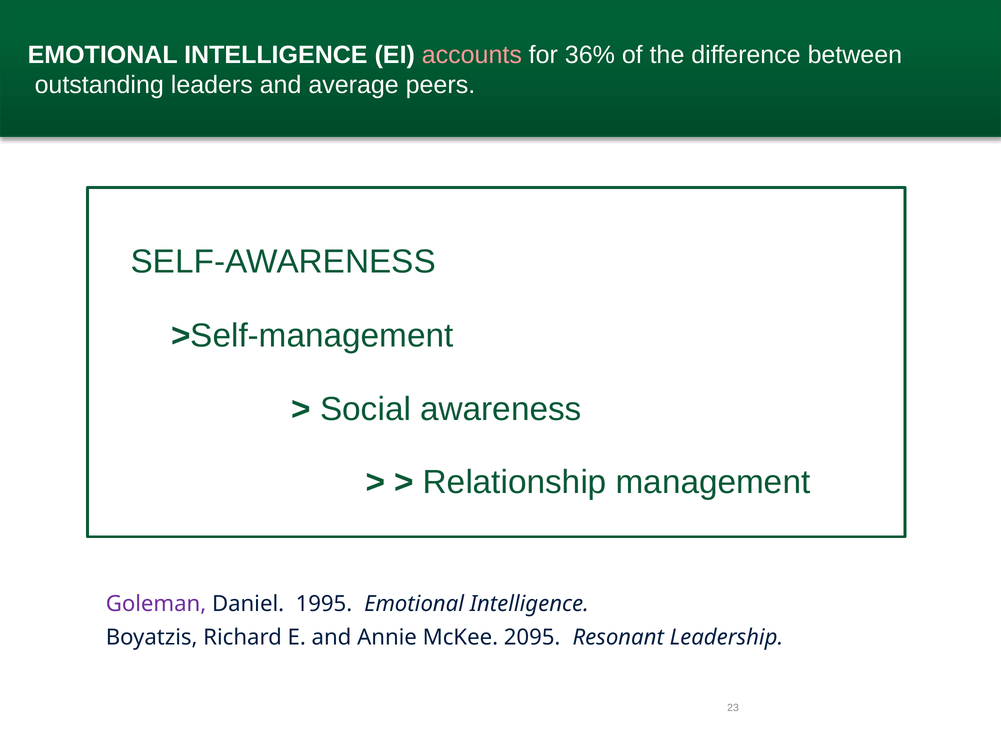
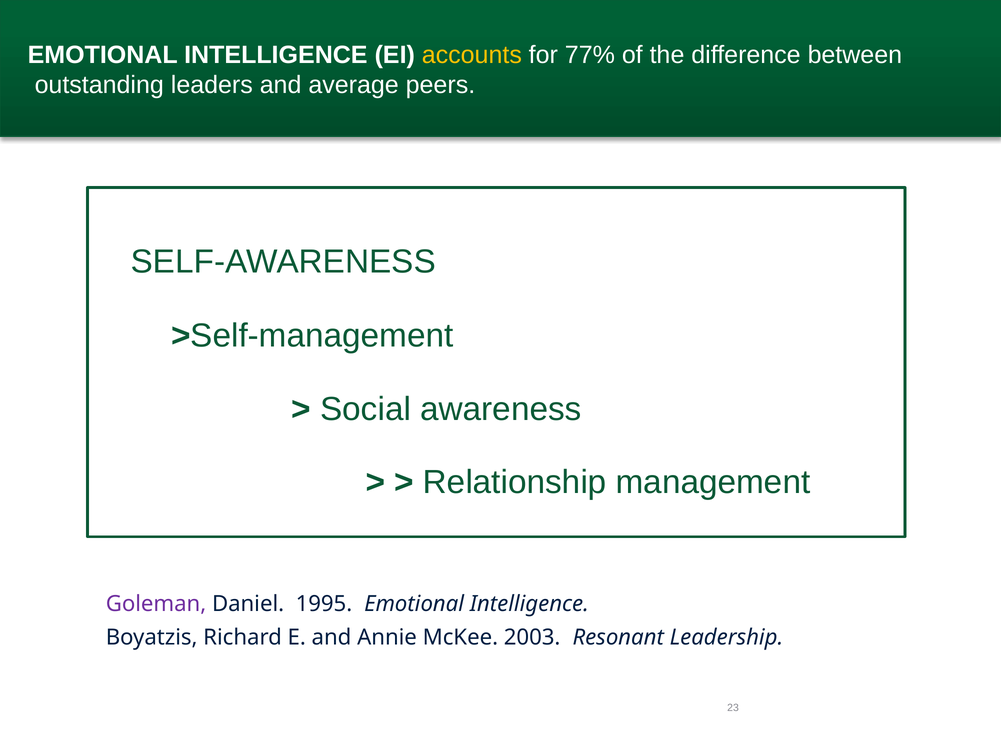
accounts colour: pink -> yellow (472, 55)
36%: 36% -> 77% (590, 55)
2095: 2095 -> 2003 (532, 637)
